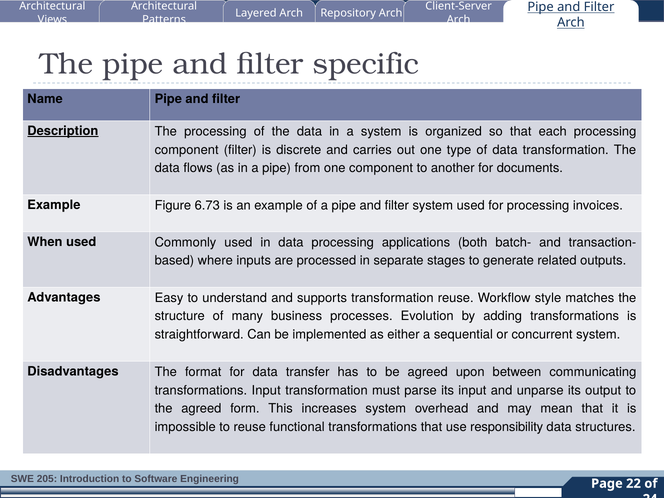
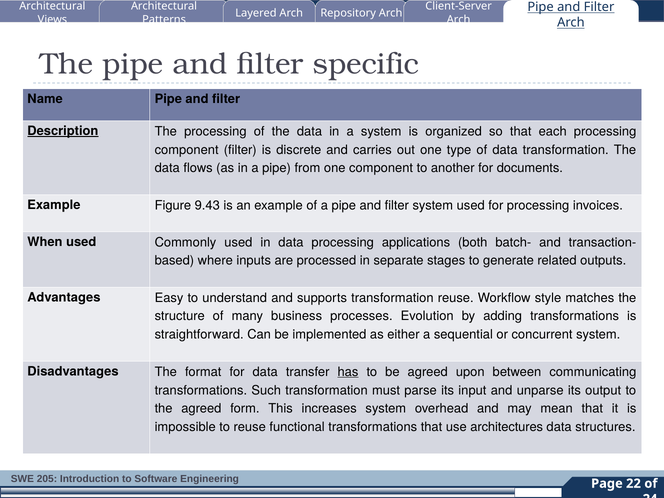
6.73: 6.73 -> 9.43 (207, 205)
has underline: none -> present (348, 372)
transformations Input: Input -> Such (266, 390)
responsibility: responsibility -> architectures (507, 427)
